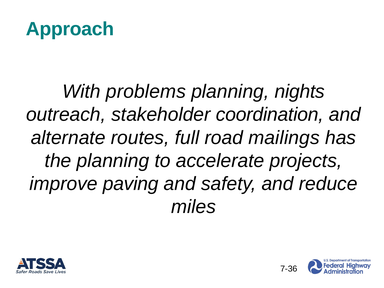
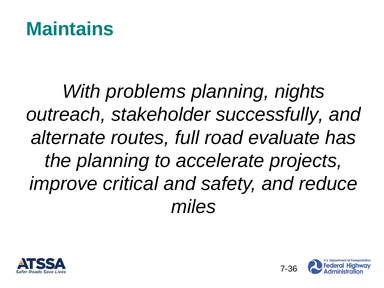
Approach: Approach -> Maintains (70, 29)
coordination: coordination -> successfully (270, 115)
mailings: mailings -> evaluate (284, 138)
paving: paving -> critical (131, 184)
